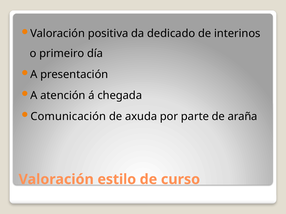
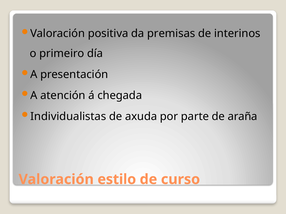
dedicado: dedicado -> premisas (171, 34)
Comunicación: Comunicación -> Individualistas (68, 117)
